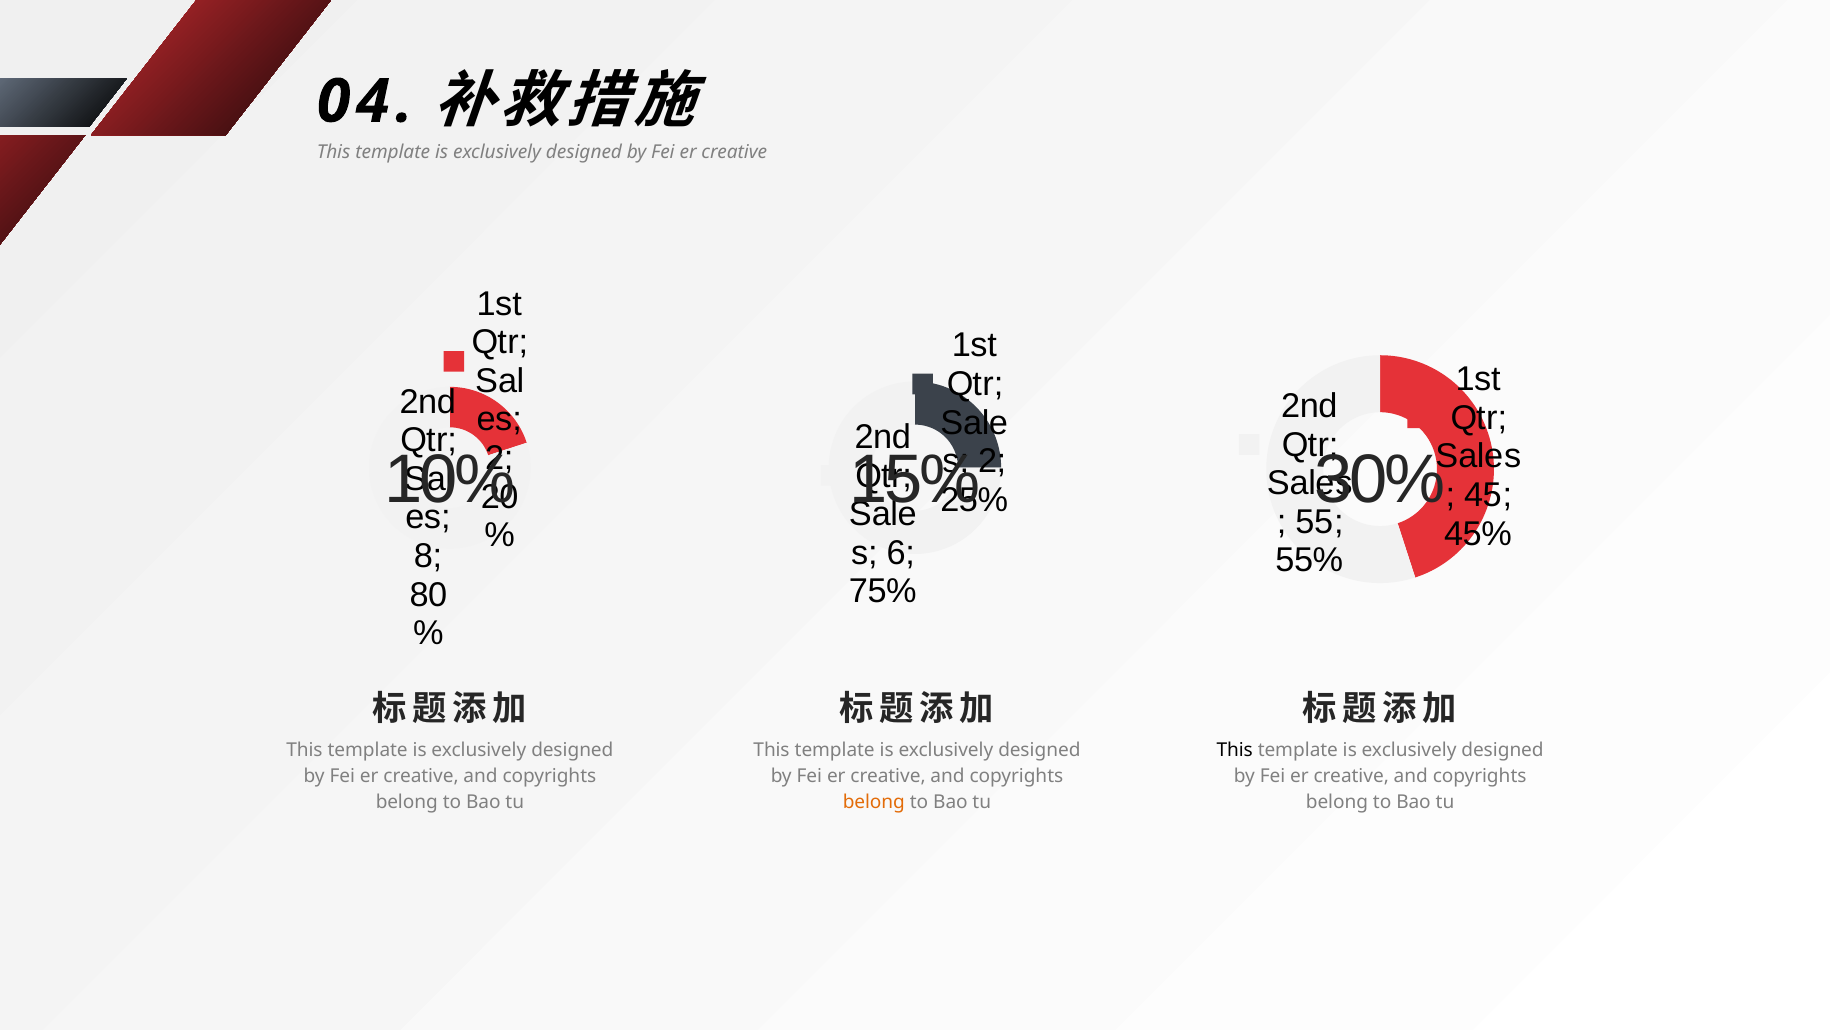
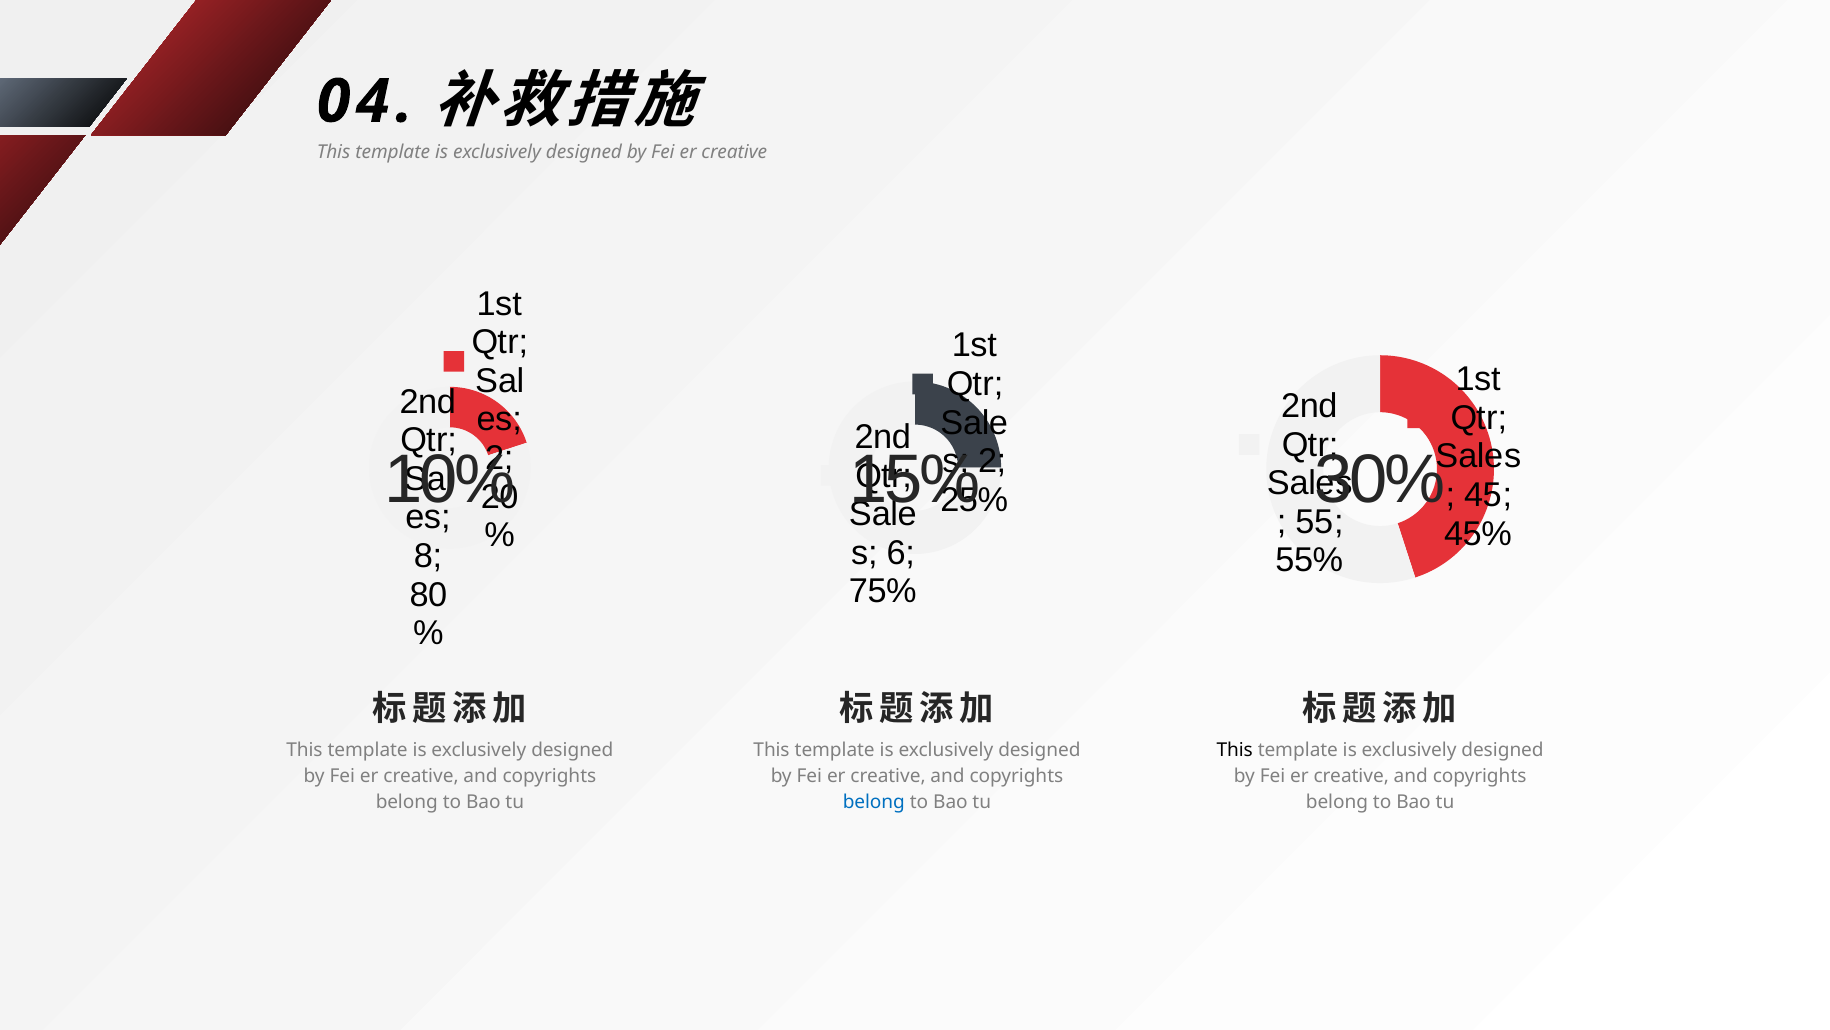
belong colour: orange -> blue (874, 802)
